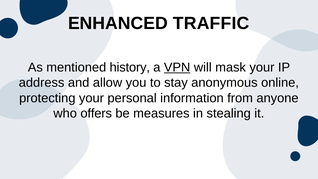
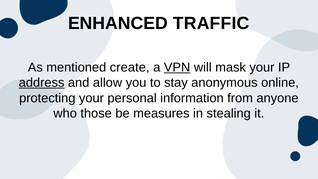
history: history -> create (130, 67)
address underline: none -> present (42, 83)
offers: offers -> those (96, 113)
